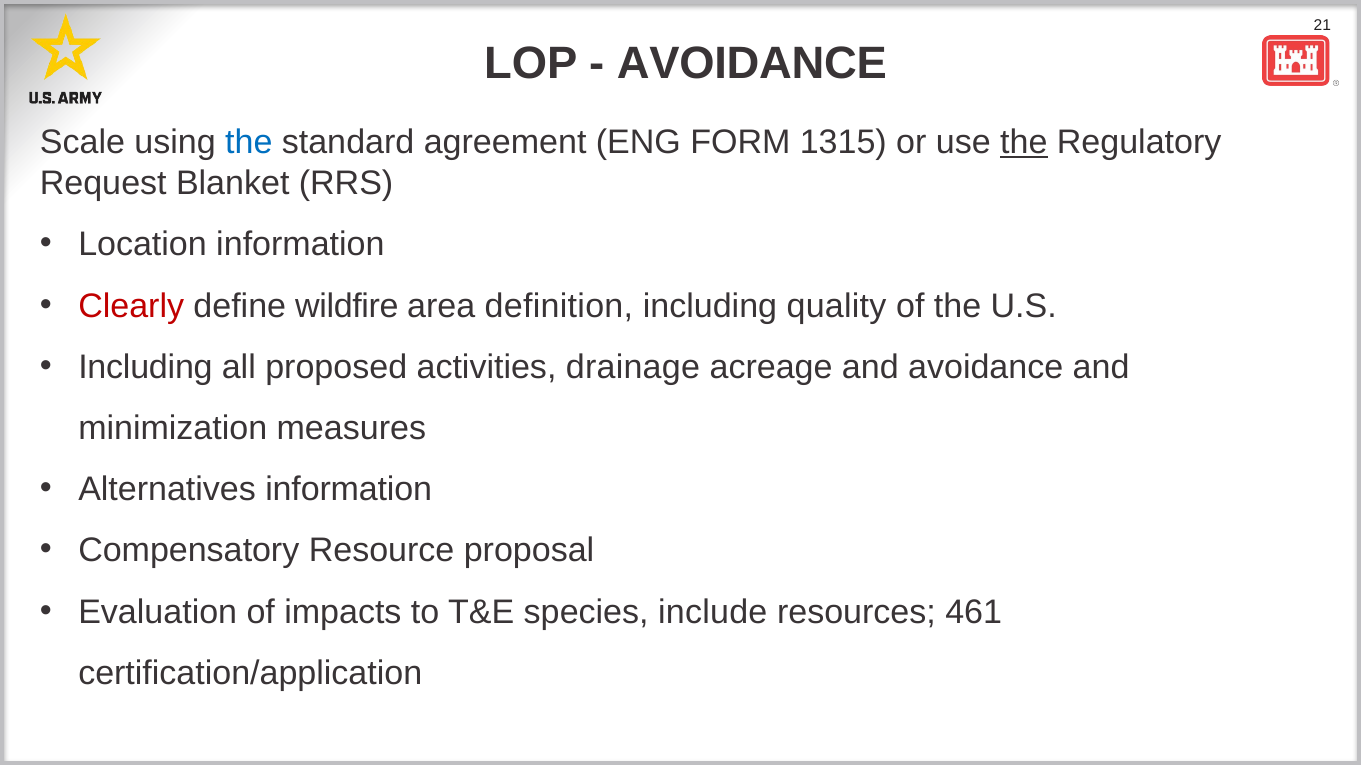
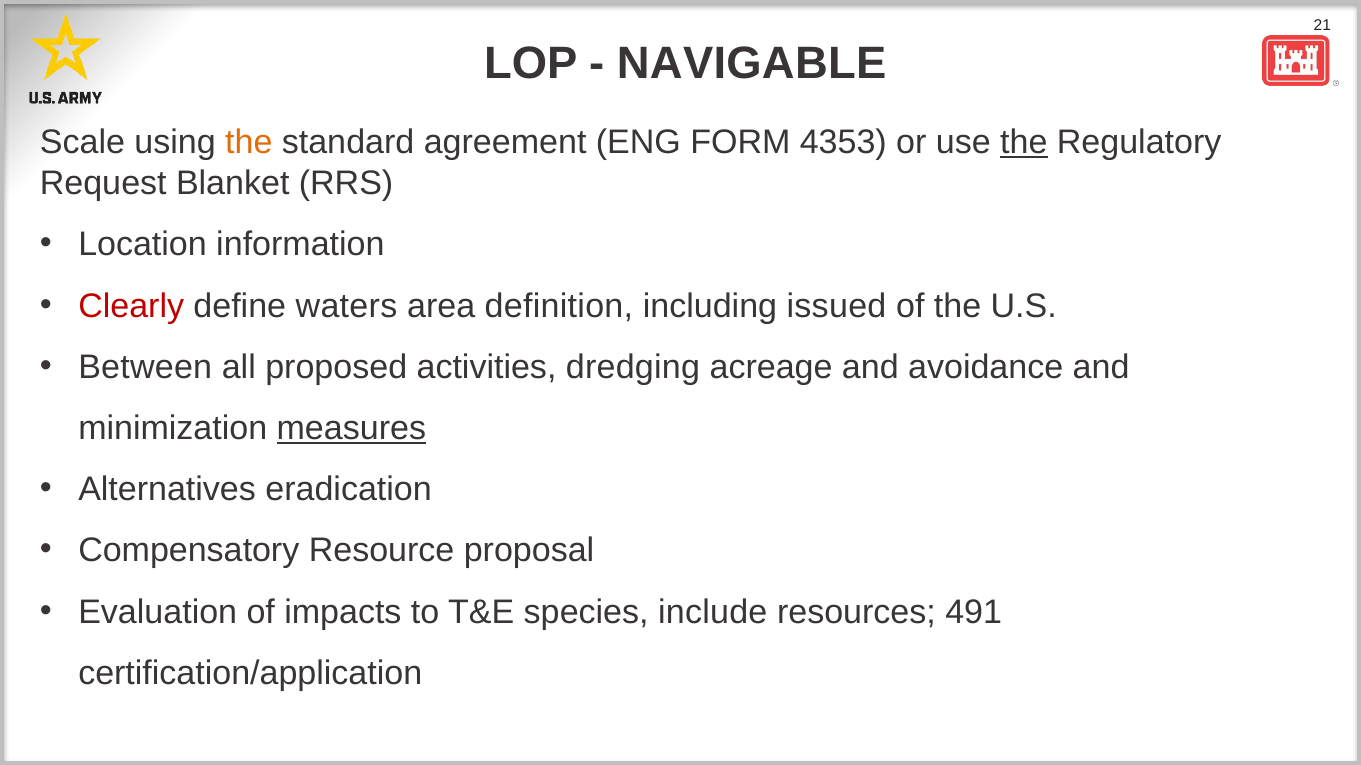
AVOIDANCE: AVOIDANCE -> NAVIGABLE (752, 64)
the colour: blue -> orange (249, 143)
1315: 1315 -> 4353 (843, 143)
wildfire: wildfire -> waters (347, 306)
quality: quality -> issued (836, 306)
Including: Including -> Between (145, 367)
drainage: drainage -> dredging (633, 367)
measures underline: none -> present (351, 429)
Alternatives information: information -> eradication (349, 490)
461: 461 -> 491 (974, 612)
